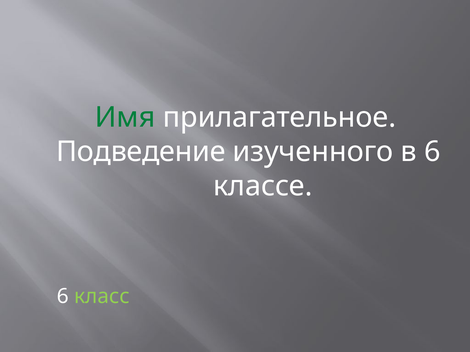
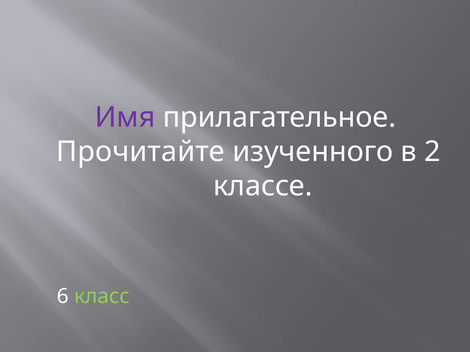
Имя colour: green -> purple (125, 118)
Подведение: Подведение -> Прочитайте (141, 152)
в 6: 6 -> 2 (432, 152)
